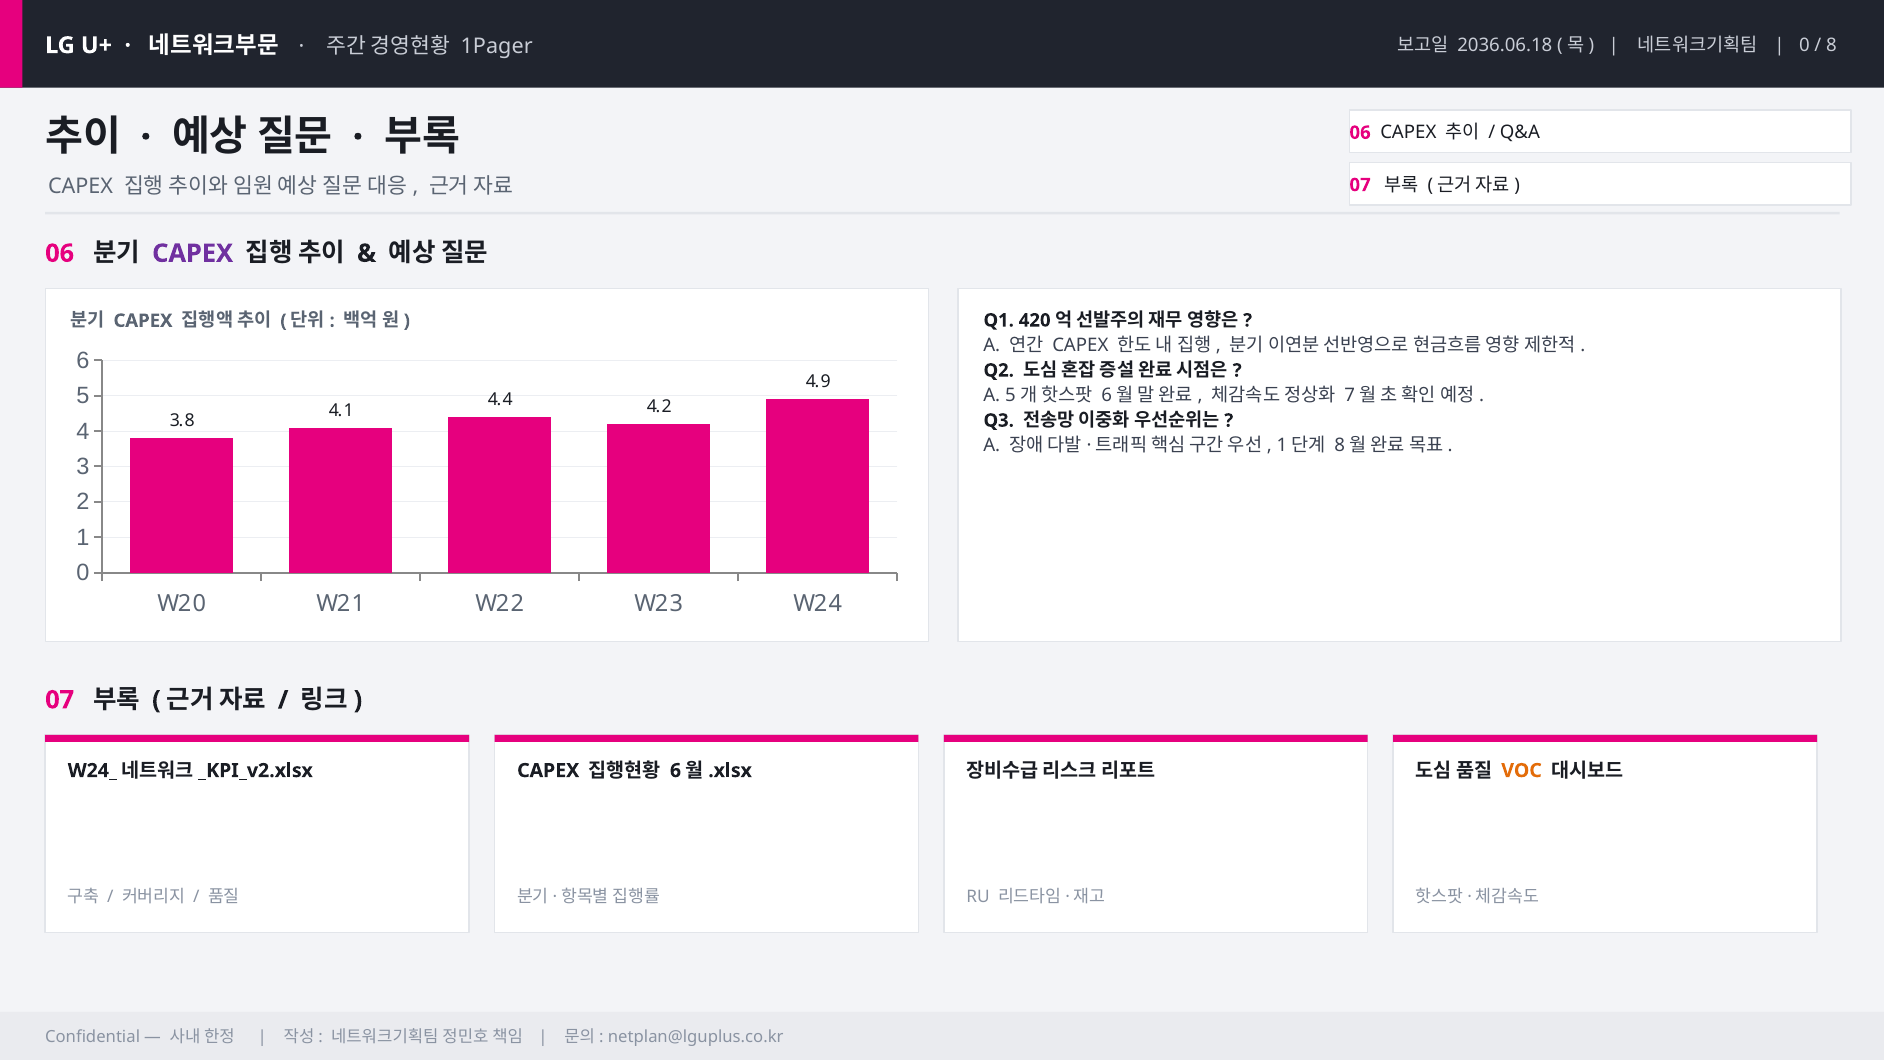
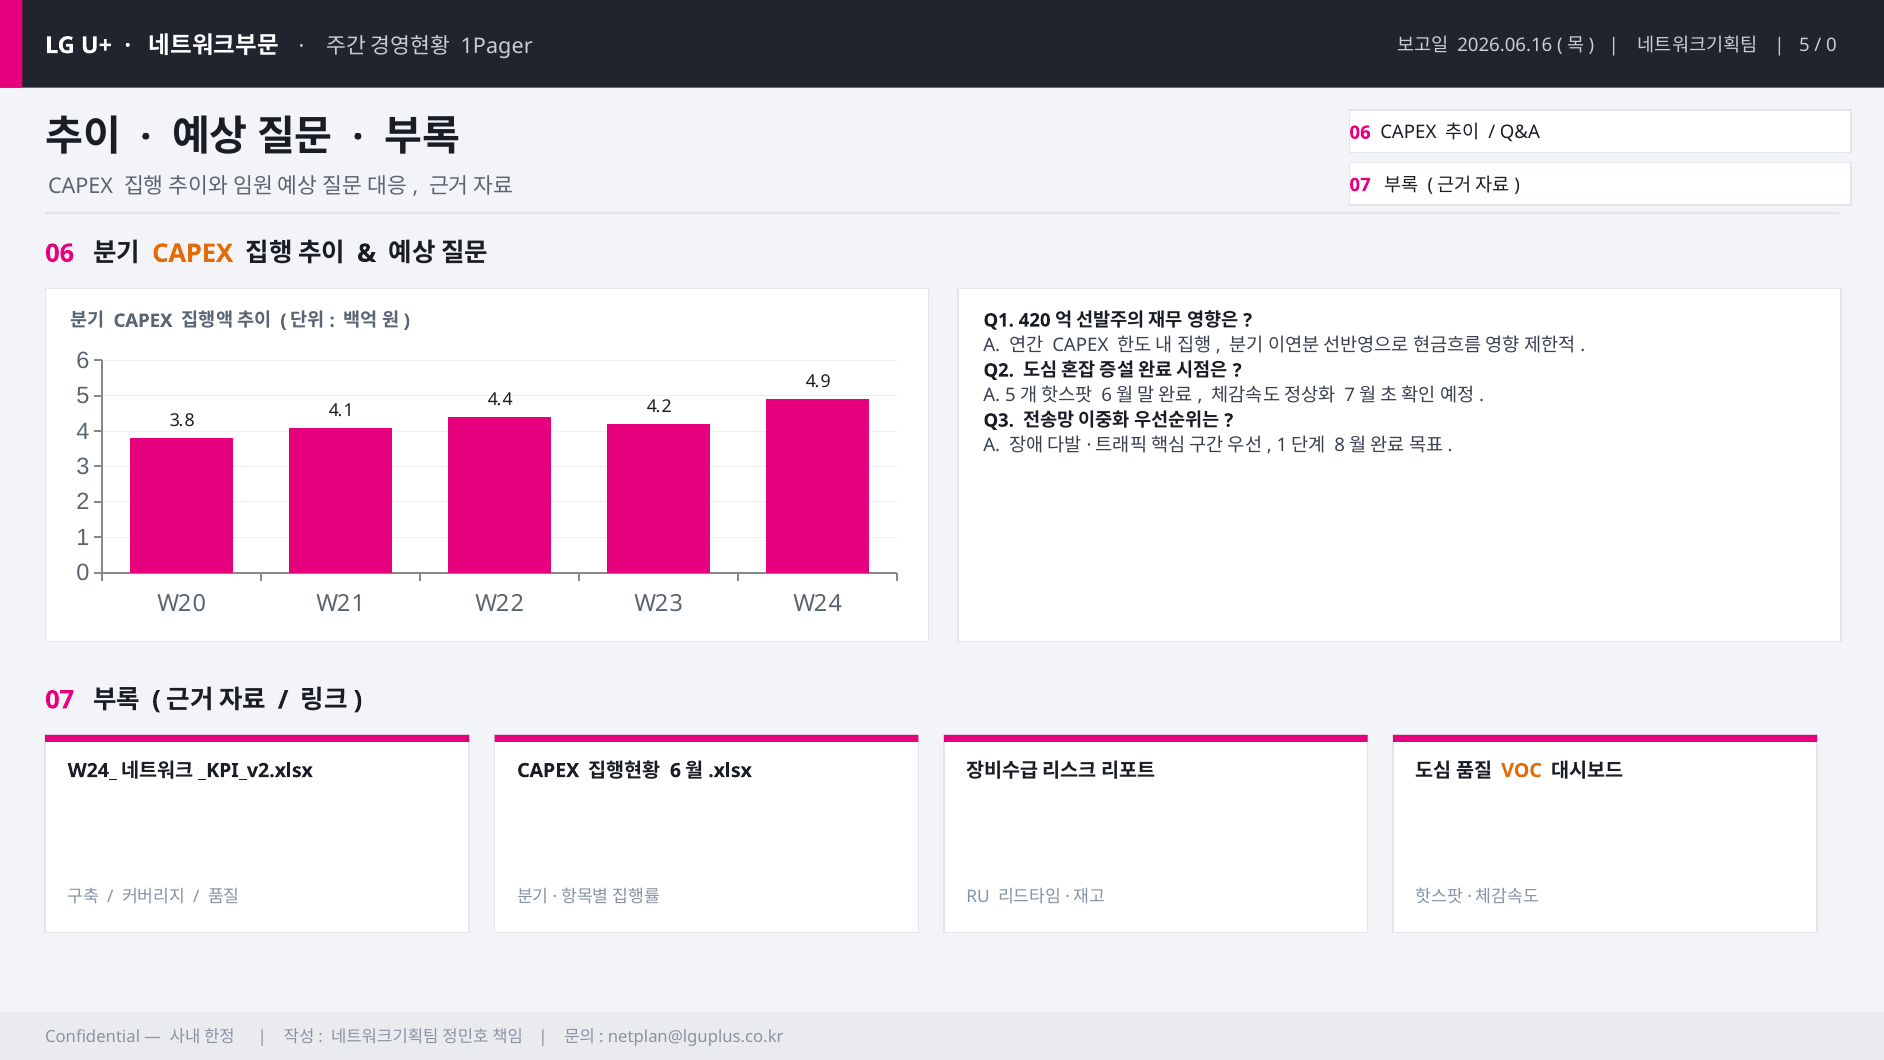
2036.06.18: 2036.06.18 -> 2026.06.16 (1505, 45)
0: 0 -> 5 (1805, 45)
8: 8 -> 0 (1832, 45)
CAPEX colour: purple -> orange (193, 253)
